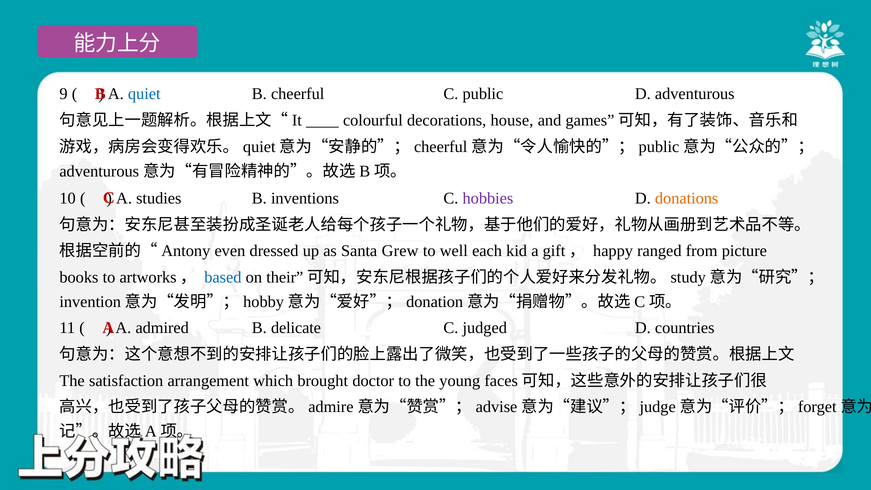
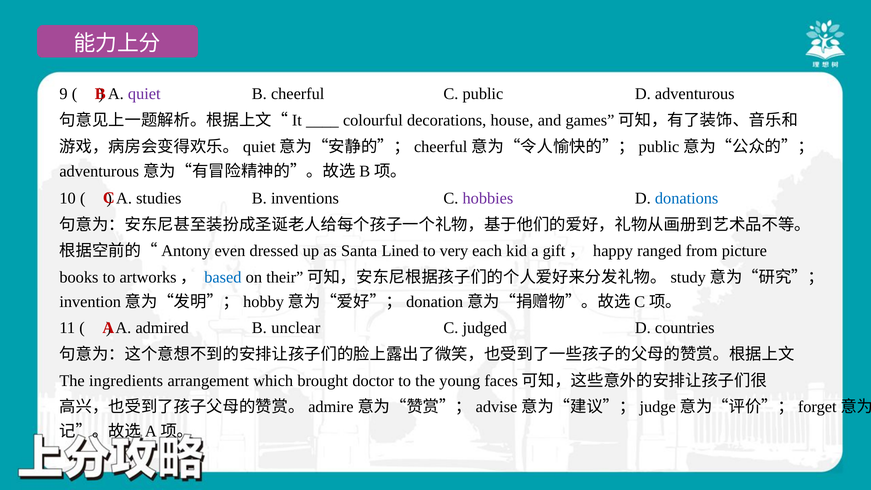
quiet colour: blue -> purple (144, 94)
donations colour: orange -> blue (687, 198)
Grew: Grew -> Lined (400, 251)
well: well -> very (454, 251)
delicate: delicate -> unclear (296, 328)
satisfaction: satisfaction -> ingredients (126, 381)
